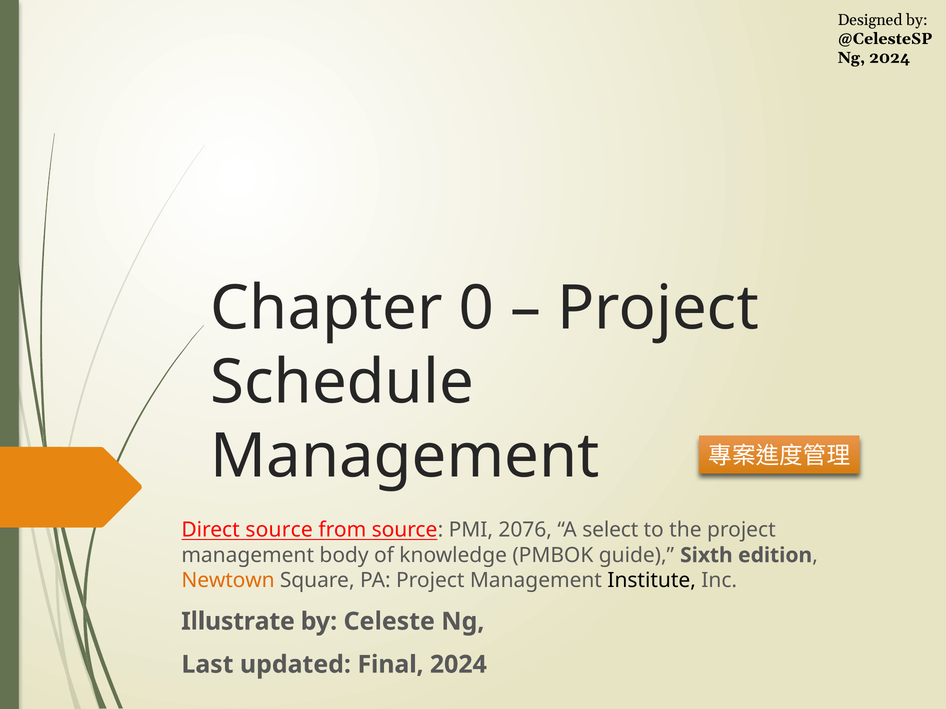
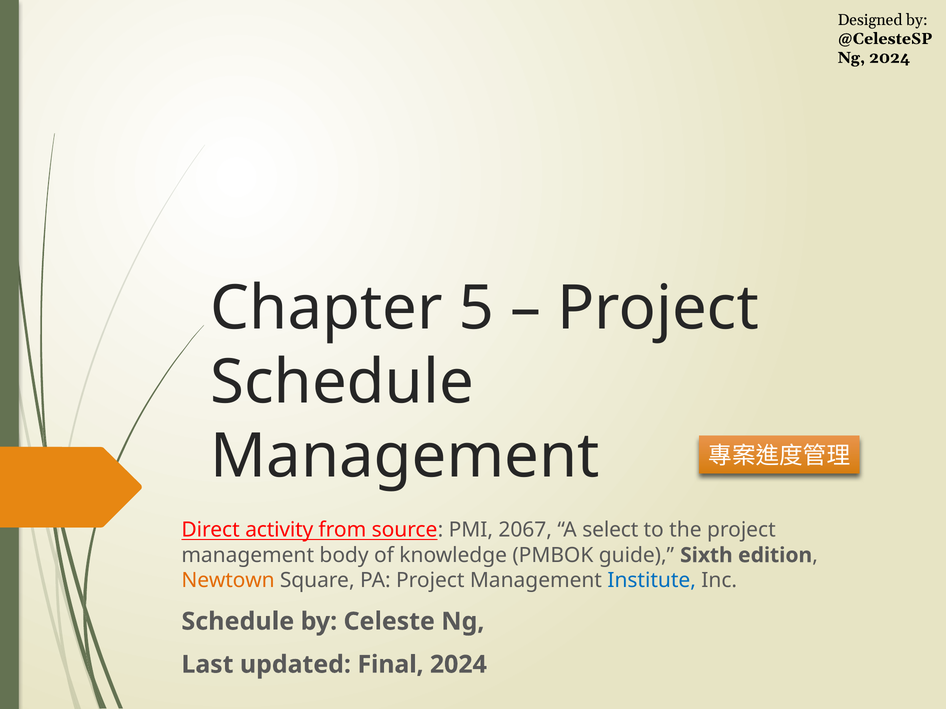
0: 0 -> 5 (476, 309)
Direct source: source -> activity (279, 530)
2076: 2076 -> 2067 (525, 530)
Institute colour: black -> blue (652, 581)
Illustrate: Illustrate -> Schedule (238, 622)
